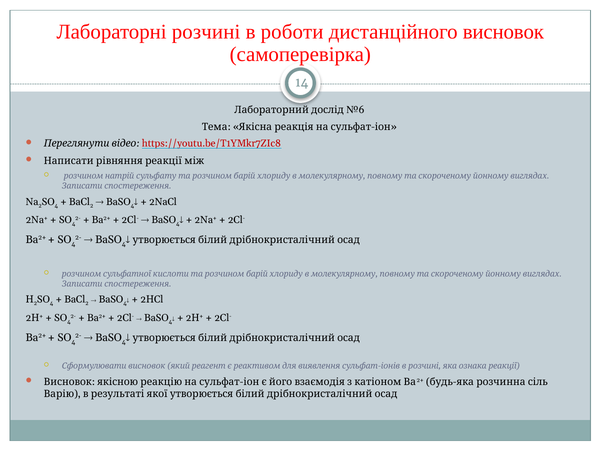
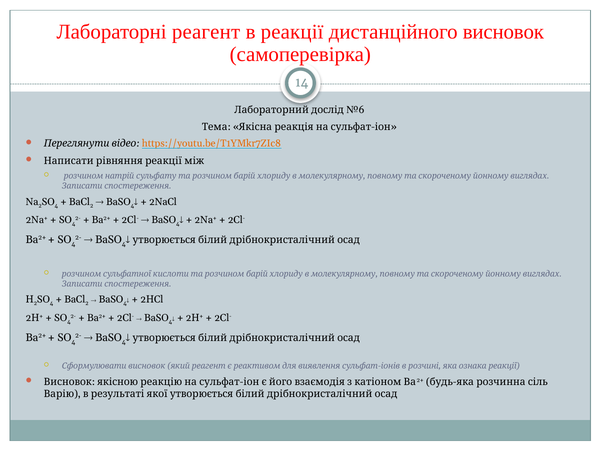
розчині: розчині -> реагент (206, 32)
роботи: роботи -> реакції (292, 32)
https://youtu.be/T1YMkr7ZIc8 colour: red -> orange (211, 143)
